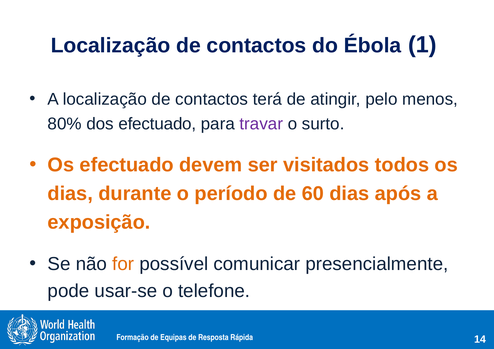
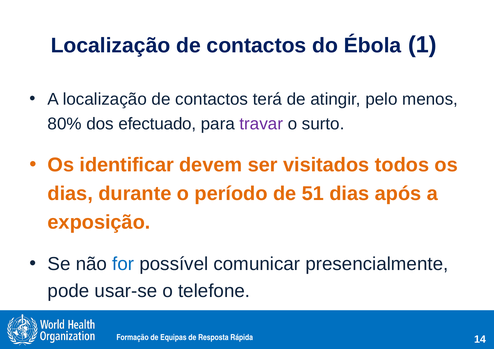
Os efectuado: efectuado -> identificar (127, 165)
60: 60 -> 51 (313, 194)
for colour: orange -> blue (123, 264)
